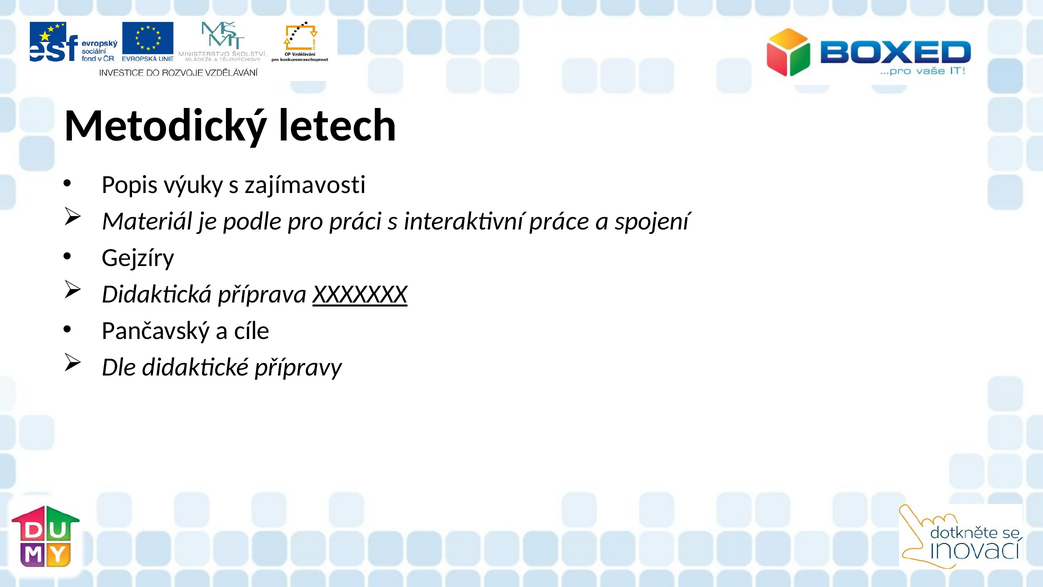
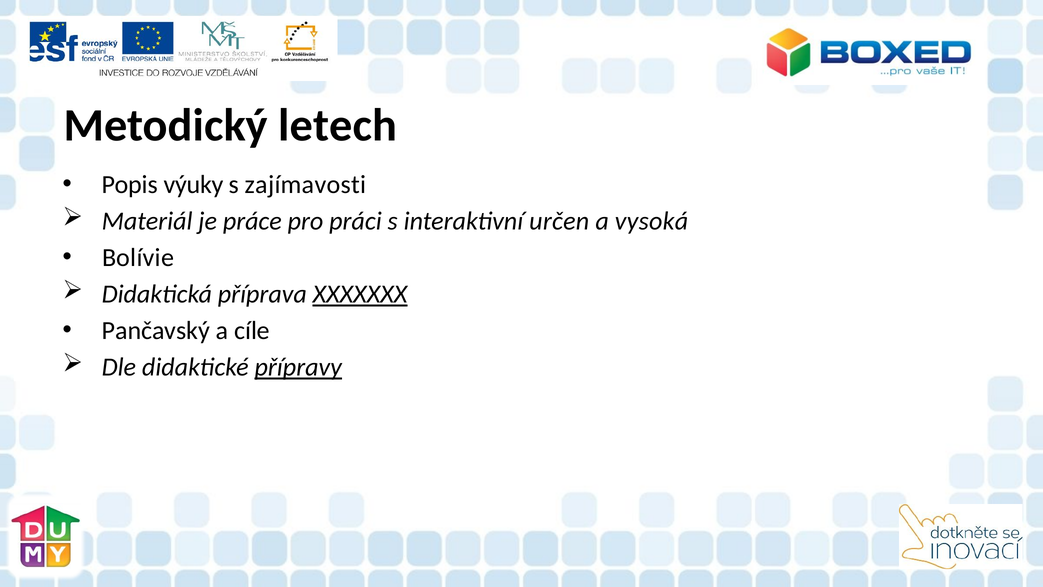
podle: podle -> práce (252, 221)
práce: práce -> určen (559, 221)
spojení: spojení -> vysoká (652, 221)
Gejzíry: Gejzíry -> Bolívie (138, 258)
přípravy underline: none -> present (298, 367)
